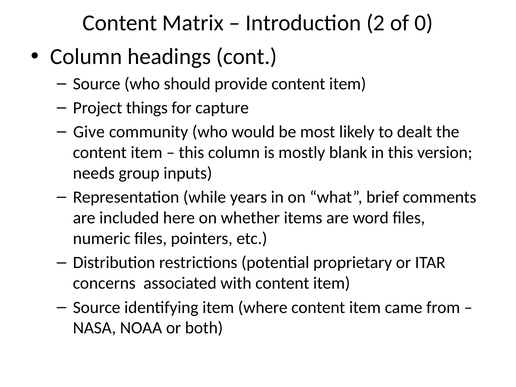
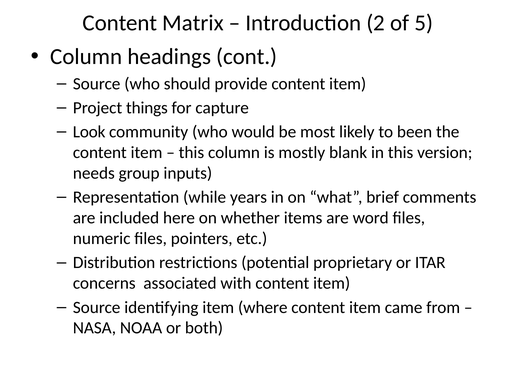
0: 0 -> 5 (424, 23)
Give: Give -> Look (89, 132)
dealt: dealt -> been (415, 132)
